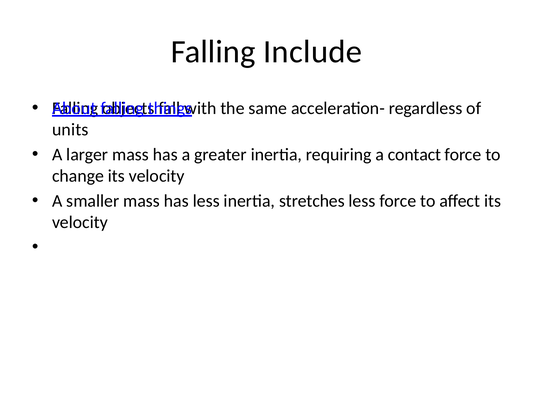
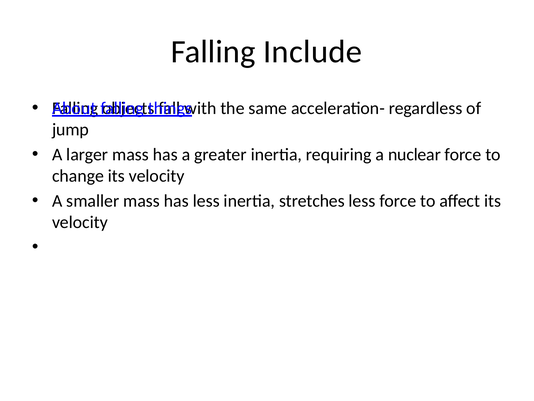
units: units -> jump (70, 129)
contact: contact -> nuclear (414, 154)
